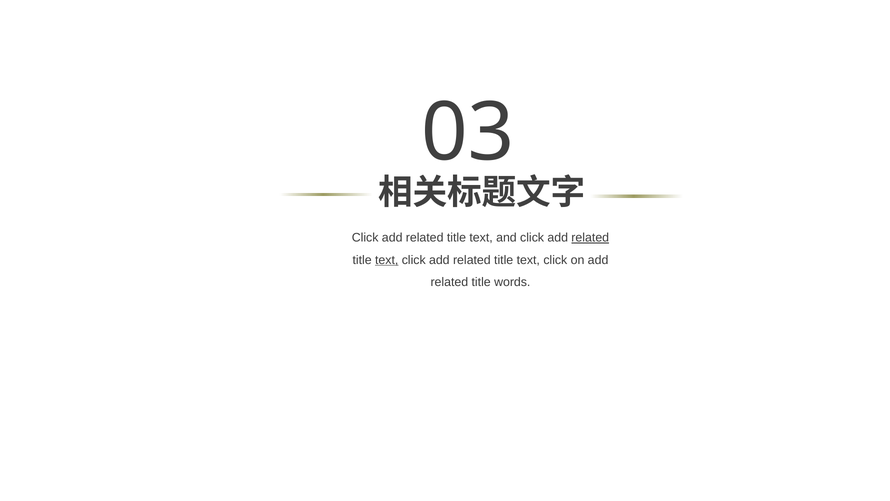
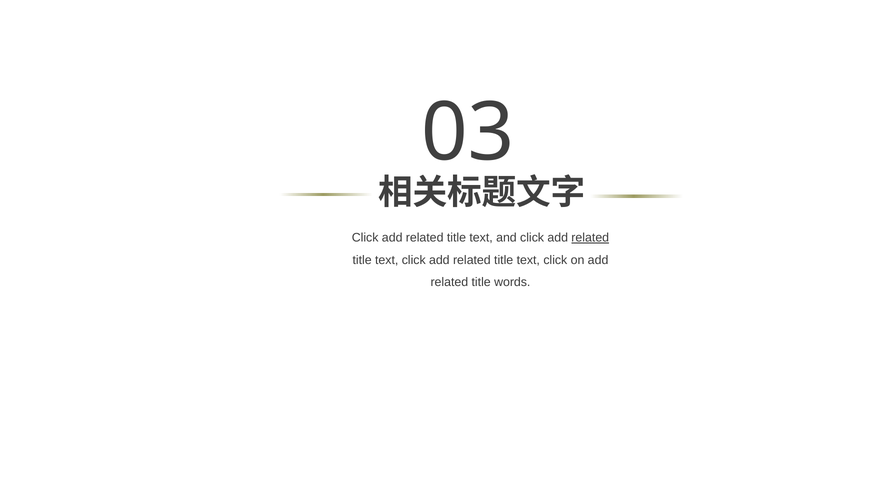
text underline: present -> none (387, 260)
